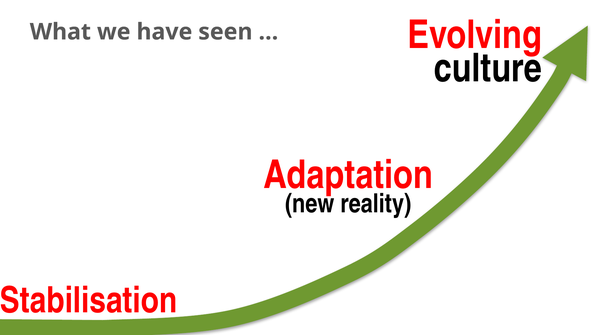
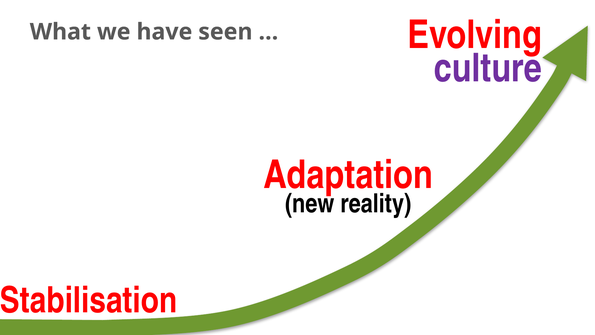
culture colour: black -> purple (488, 68)
